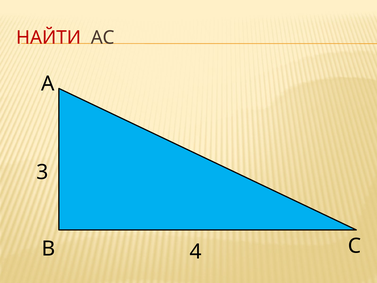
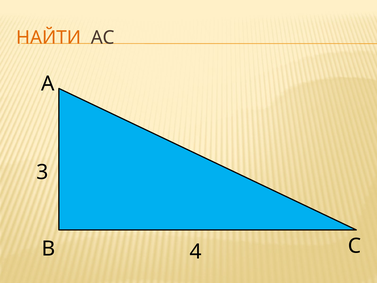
НАЙТИ colour: red -> orange (49, 38)
